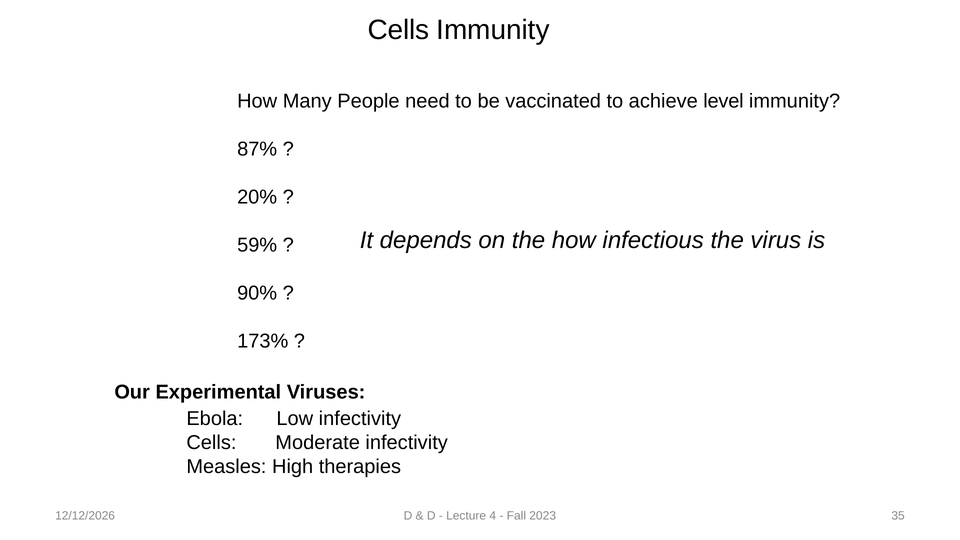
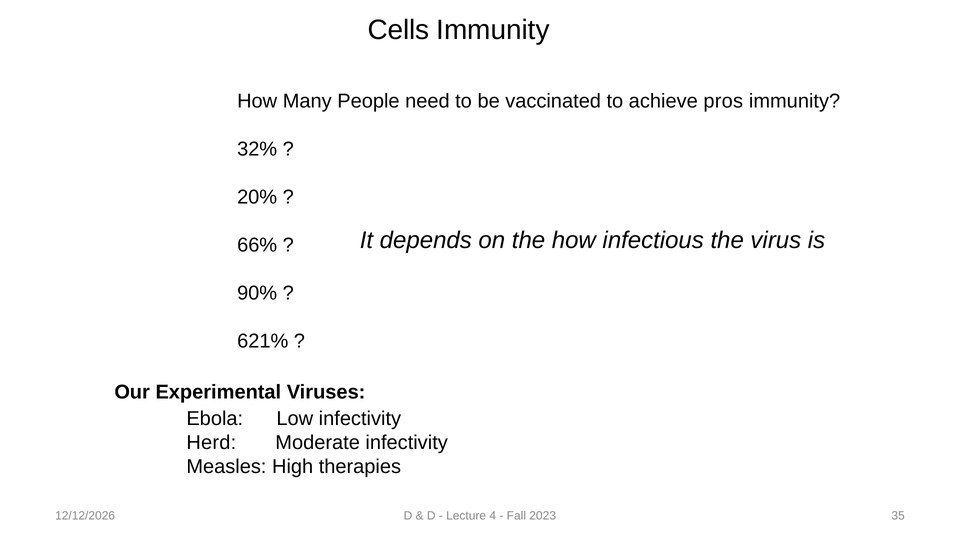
level: level -> pros (723, 101)
87%: 87% -> 32% (257, 149)
59%: 59% -> 66% (257, 245)
173%: 173% -> 621% (263, 341)
Cells: Cells -> Herd (211, 443)
